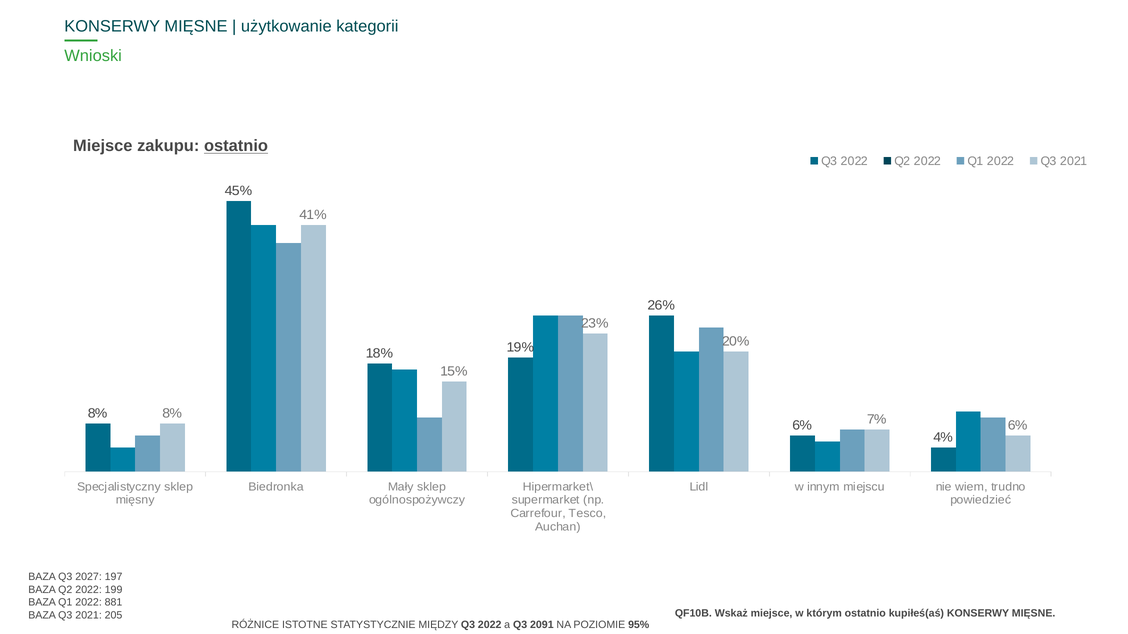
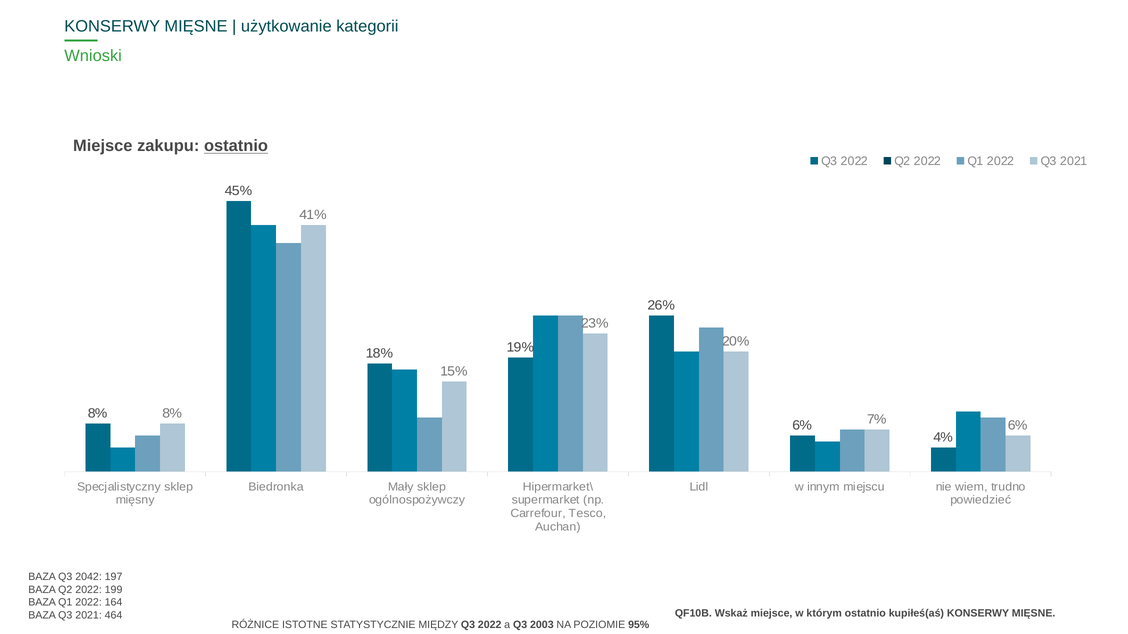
2027: 2027 -> 2042 (89, 577)
881: 881 -> 164 (114, 603)
205: 205 -> 464 (114, 616)
2091: 2091 -> 2003 (542, 625)
